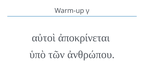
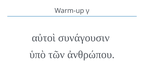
ἀποκρίνεται: ἀποκρίνεται -> συνάγουσιν (84, 38)
